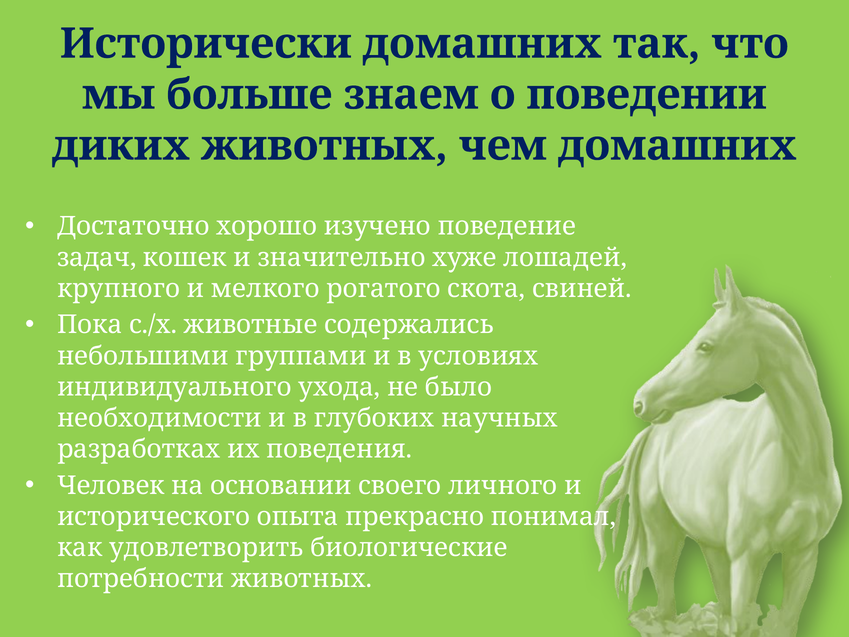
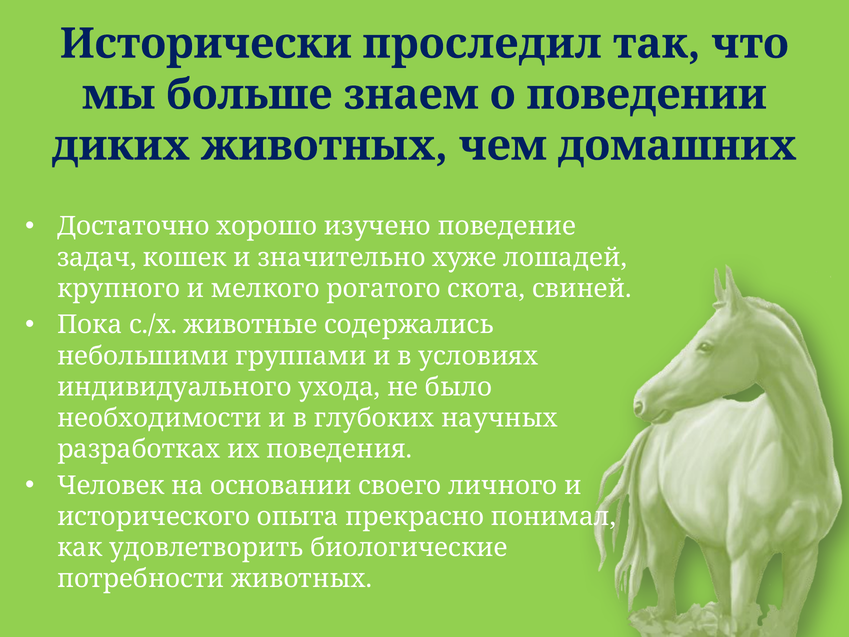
Исторически домашних: домашних -> проследил (482, 44)
